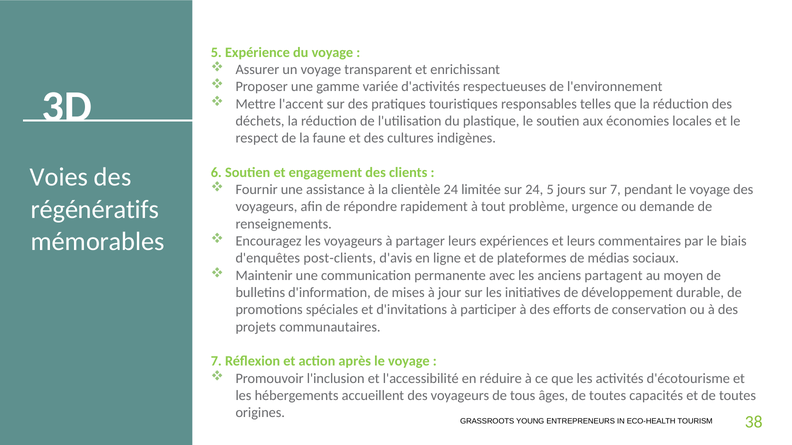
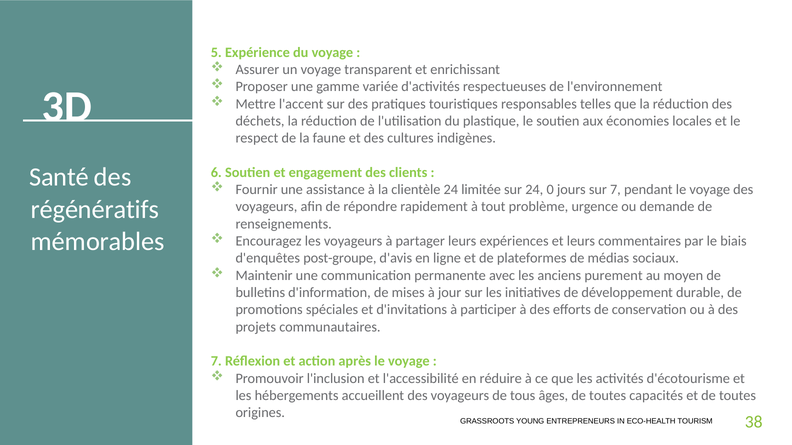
Voies: Voies -> Santé (59, 177)
24 5: 5 -> 0 (550, 190)
post-clients: post-clients -> post-groupe (340, 259)
partagent: partagent -> purement (614, 276)
